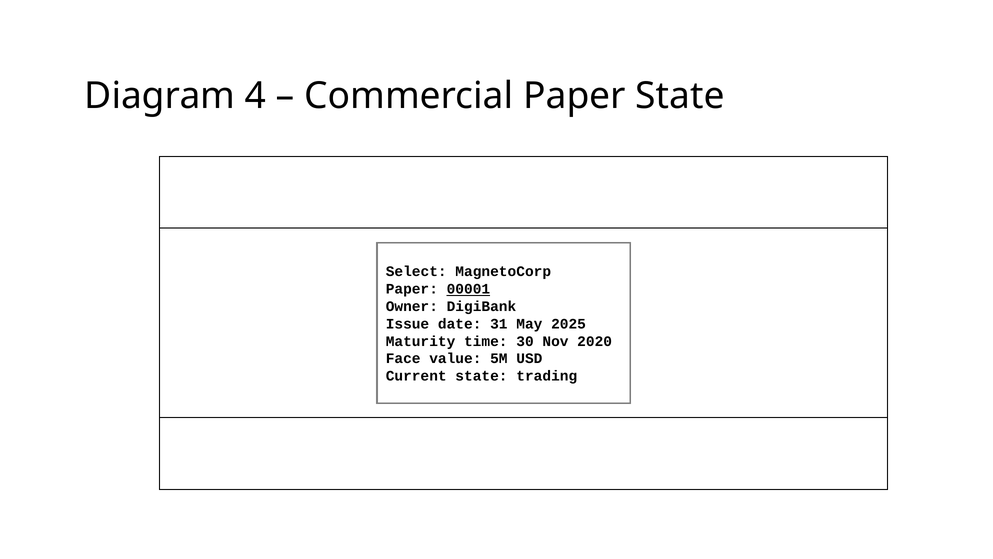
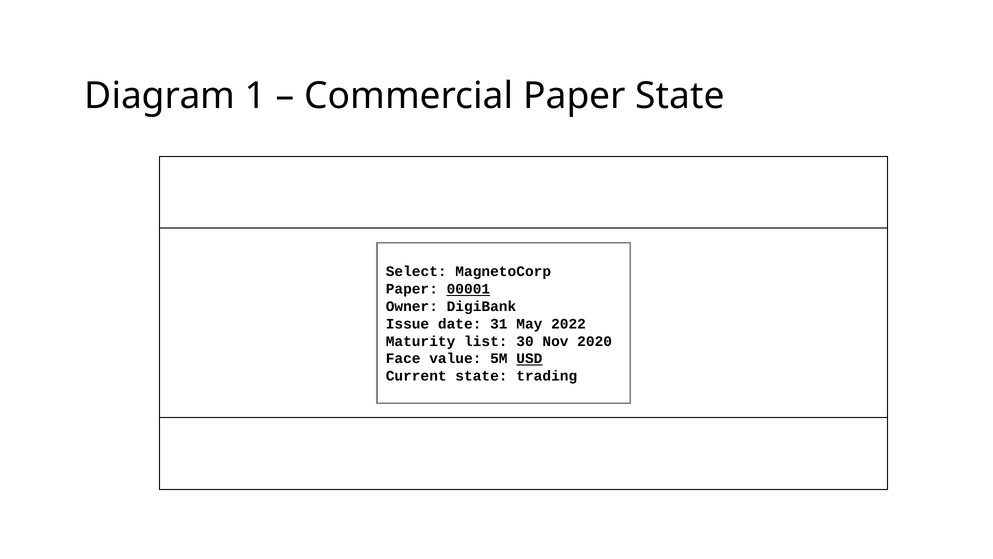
4: 4 -> 1 (256, 96)
2025: 2025 -> 2022 (569, 324)
time: time -> list (486, 341)
USD underline: none -> present (529, 358)
